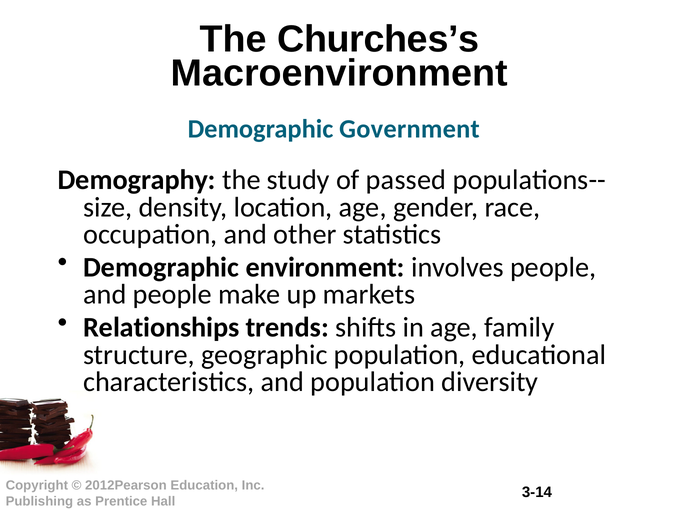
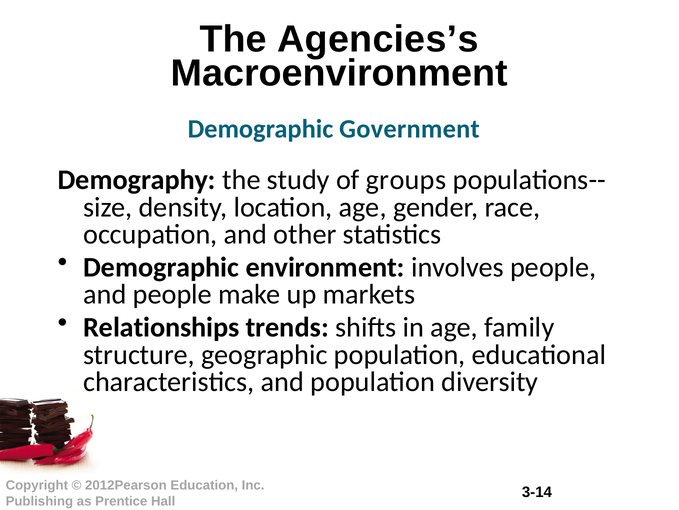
Churches’s: Churches’s -> Agencies’s (378, 39)
passed: passed -> groups (406, 180)
